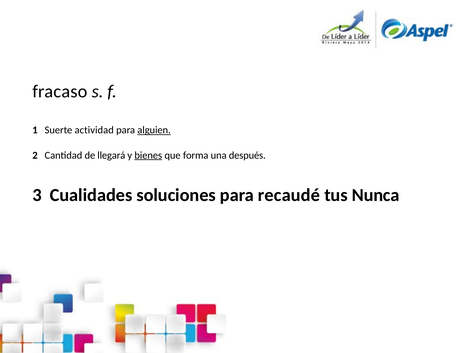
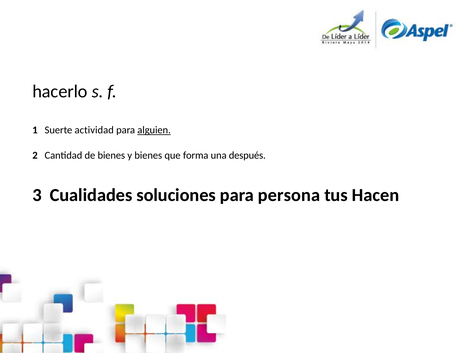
fracaso: fracaso -> hacerlo (60, 91)
de llegará: llegará -> bienes (111, 155)
bienes underline: present -> none (148, 155)
recaudé: recaudé -> persona (289, 195)
Nunca: Nunca -> Hacen (376, 195)
